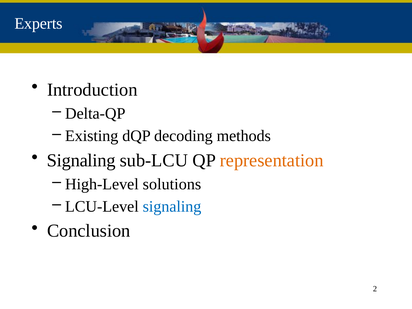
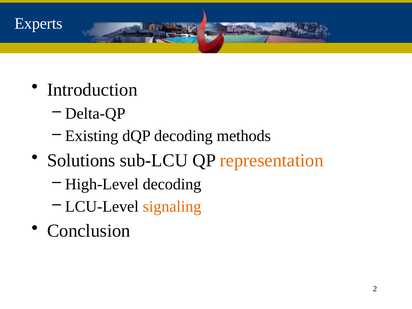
Signaling: Signaling -> Solutions (81, 160)
High-Level solutions: solutions -> decoding (172, 184)
signaling colour: blue -> orange (172, 207)
